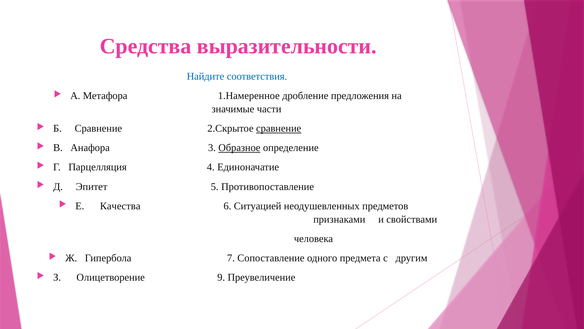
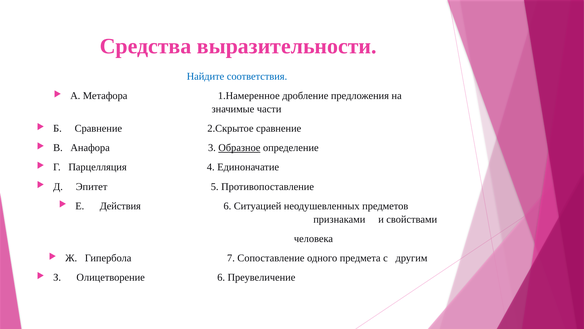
сравнение underline: present -> none (279, 128)
Качества: Качества -> Действия (120, 206)
Олицетворение 9: 9 -> 6 (221, 277)
